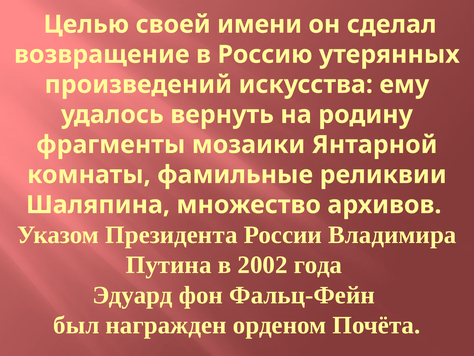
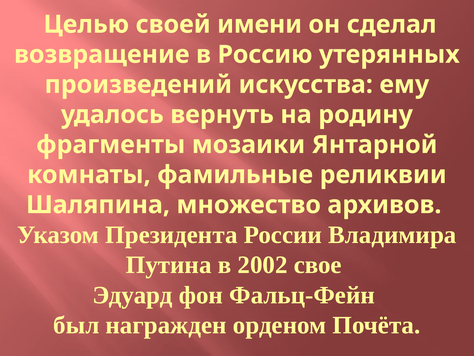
года: года -> свое (318, 265)
